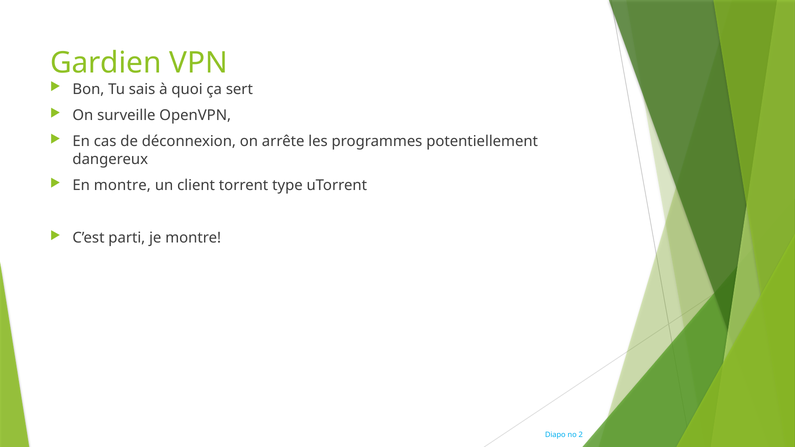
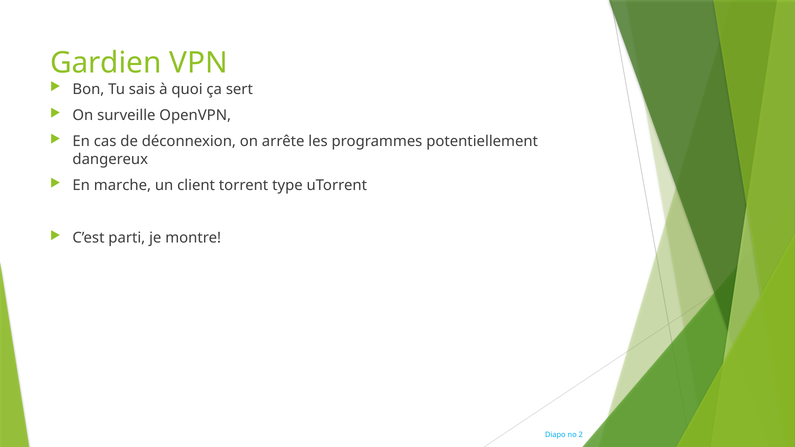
En montre: montre -> marche (122, 186)
